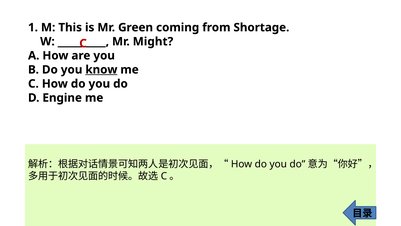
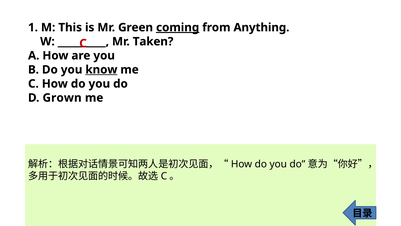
coming underline: none -> present (178, 27)
Shortage: Shortage -> Anything (261, 27)
Might: Might -> Taken (153, 41)
Engine: Engine -> Grown (62, 98)
